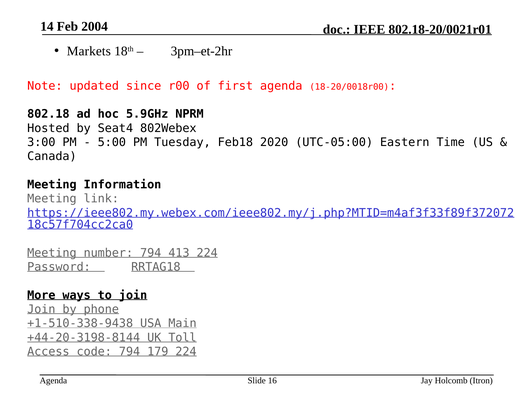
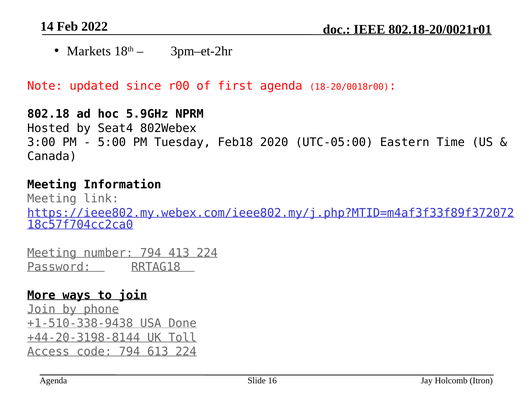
2004: 2004 -> 2022 (95, 26)
Main: Main -> Done (182, 323)
179: 179 -> 613 (158, 351)
